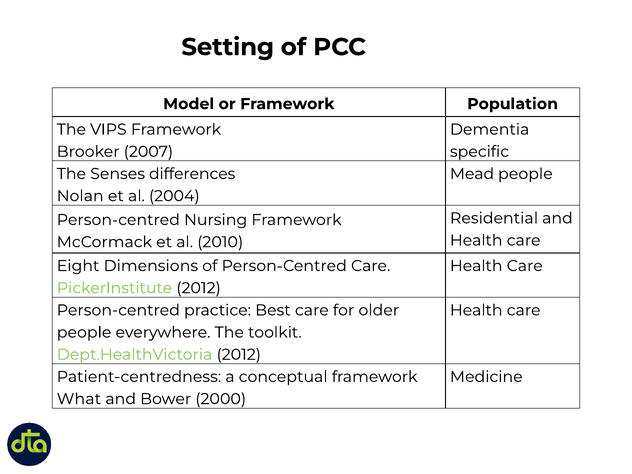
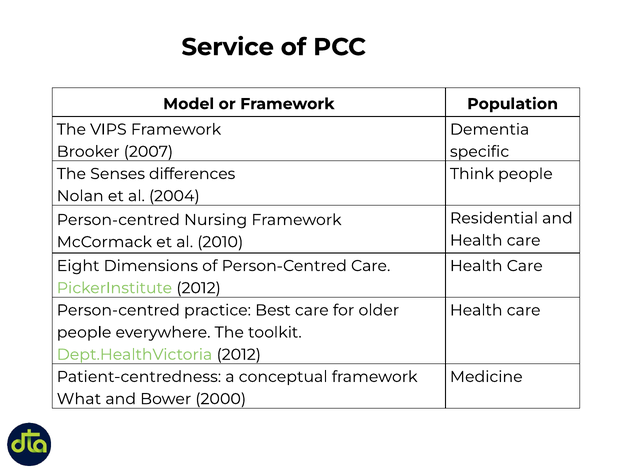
Setting: Setting -> Service (228, 47)
Mead: Mead -> Think (472, 174)
